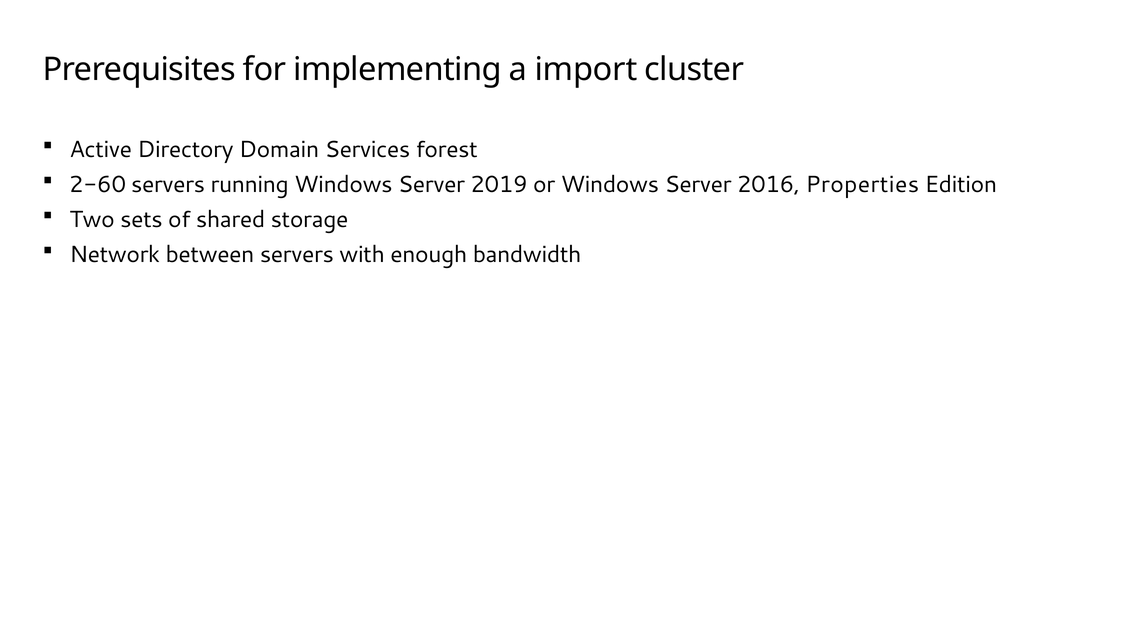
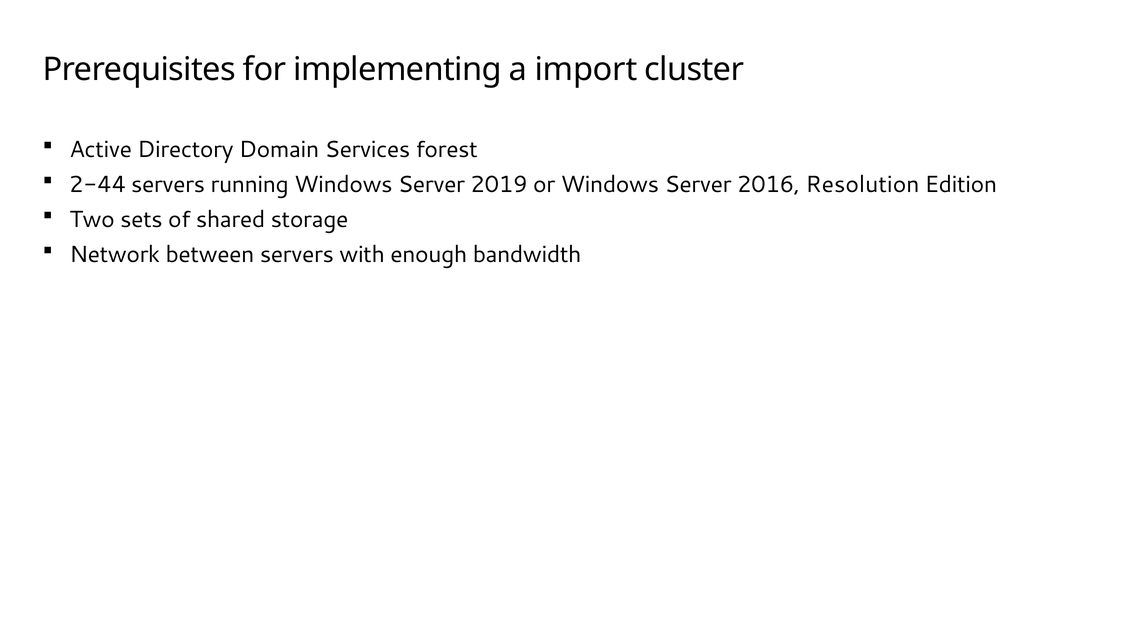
2-60: 2-60 -> 2-44 (98, 185)
Properties: Properties -> Resolution (862, 185)
